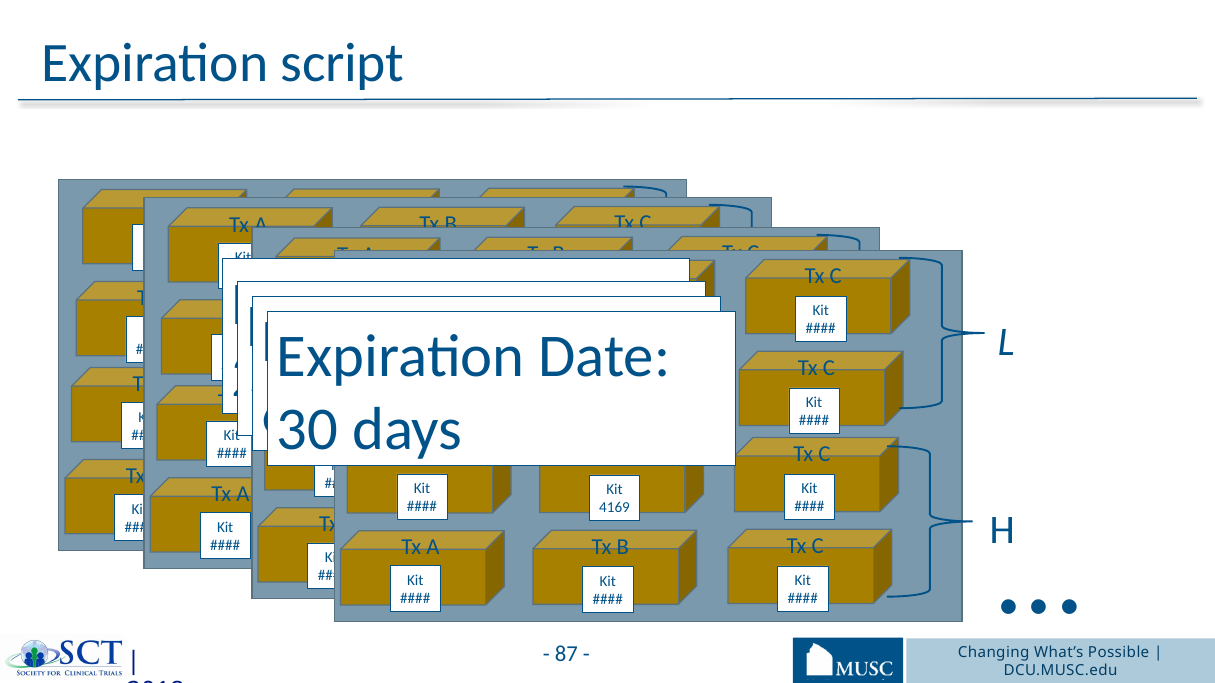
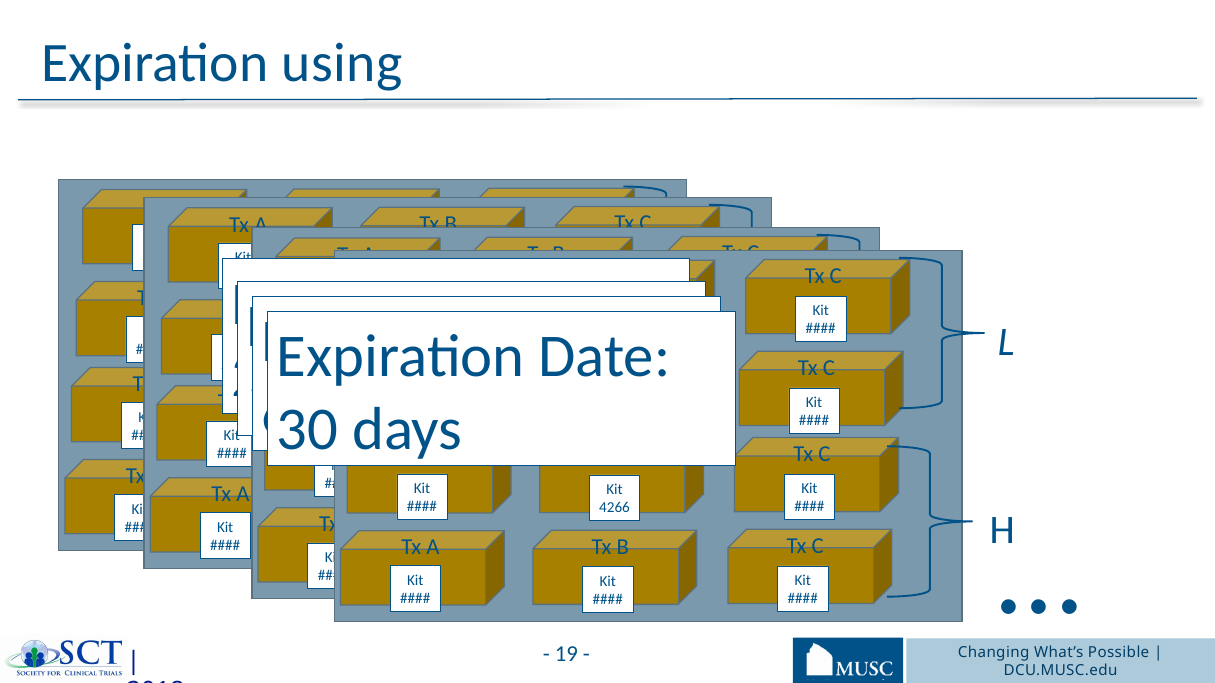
script: script -> using (342, 63)
4169: 4169 -> 4266 (615, 508)
87: 87 -> 19 (566, 654)
